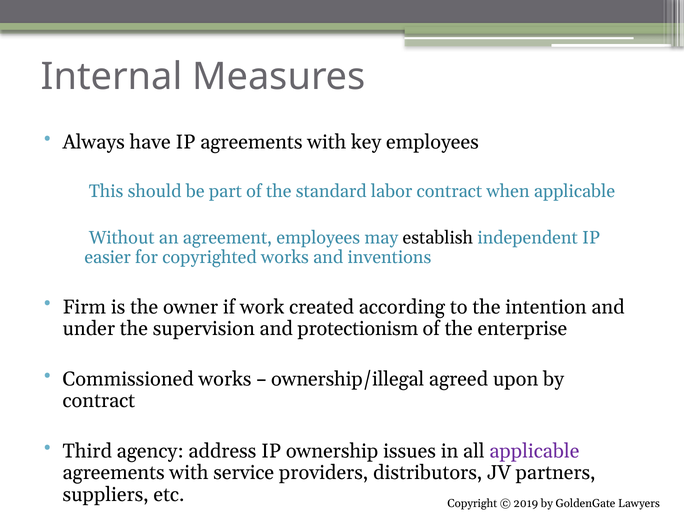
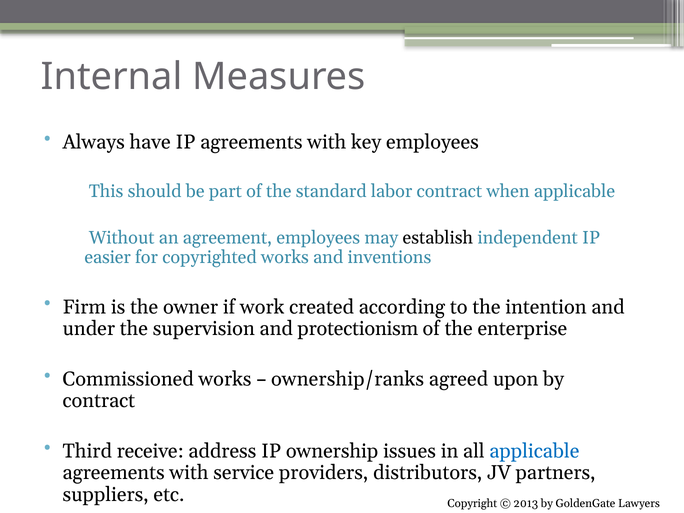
ownership/illegal: ownership/illegal -> ownership/ranks (348, 379)
agency: agency -> receive (150, 451)
applicable colour: purple -> blue (534, 451)
2019: 2019 -> 2013 (526, 503)
